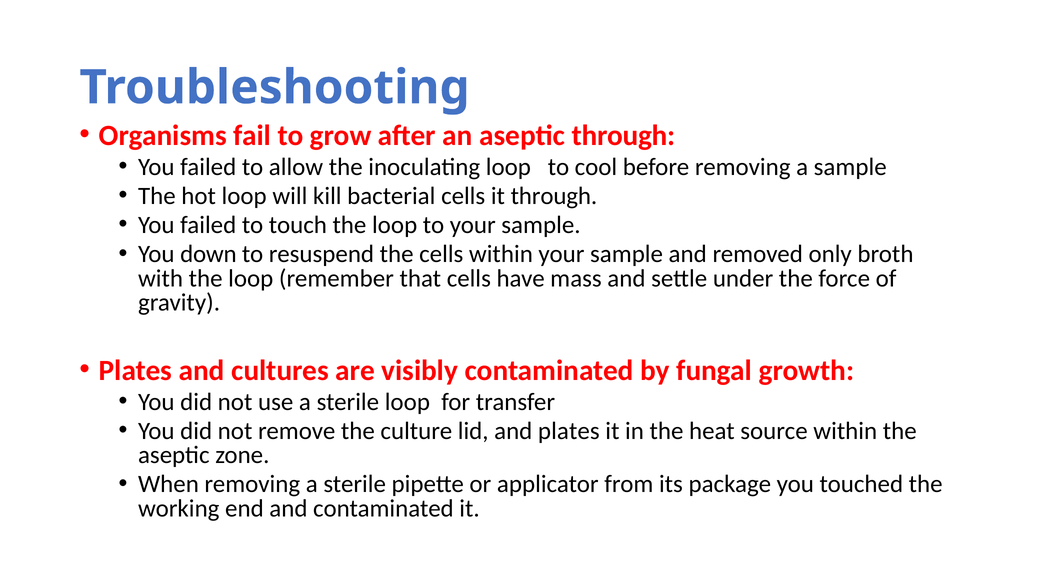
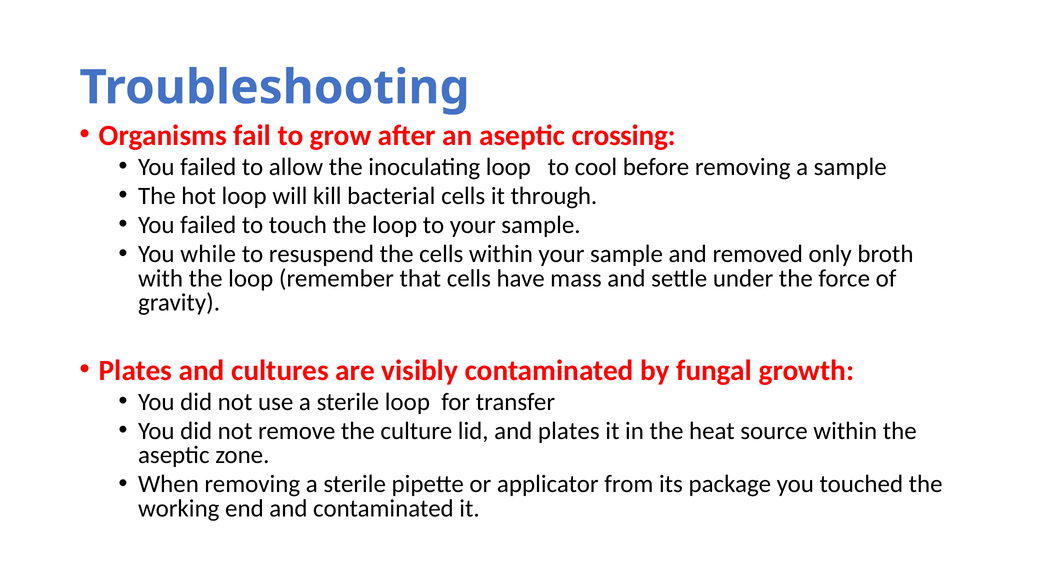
aseptic through: through -> crossing (624, 135)
down: down -> while (208, 254)
